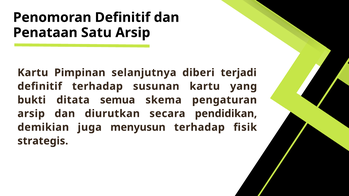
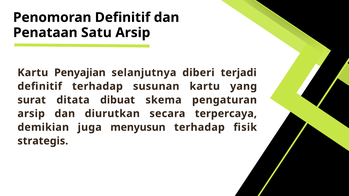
Pimpinan: Pimpinan -> Penyajian (80, 73)
bukti: bukti -> surat (32, 100)
semua: semua -> dibuat (118, 100)
pendidikan: pendidikan -> terpercaya (226, 114)
